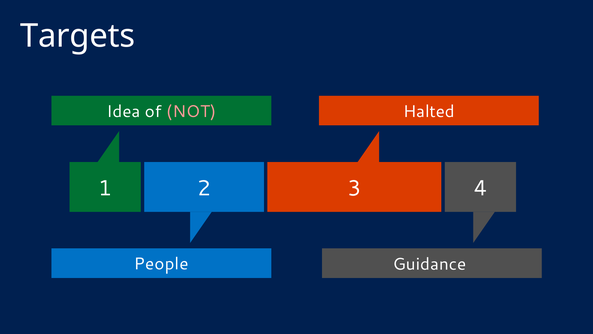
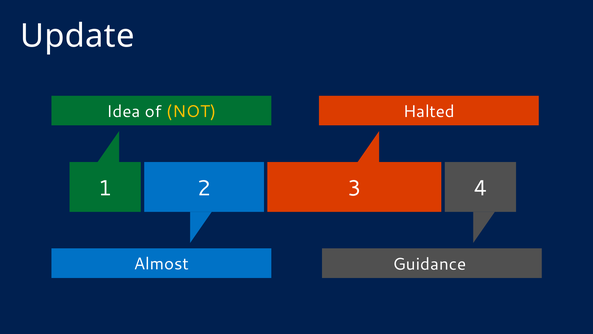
Targets: Targets -> Update (77, 36)
NOT colour: pink -> yellow (191, 111)
People: People -> Almost (161, 263)
